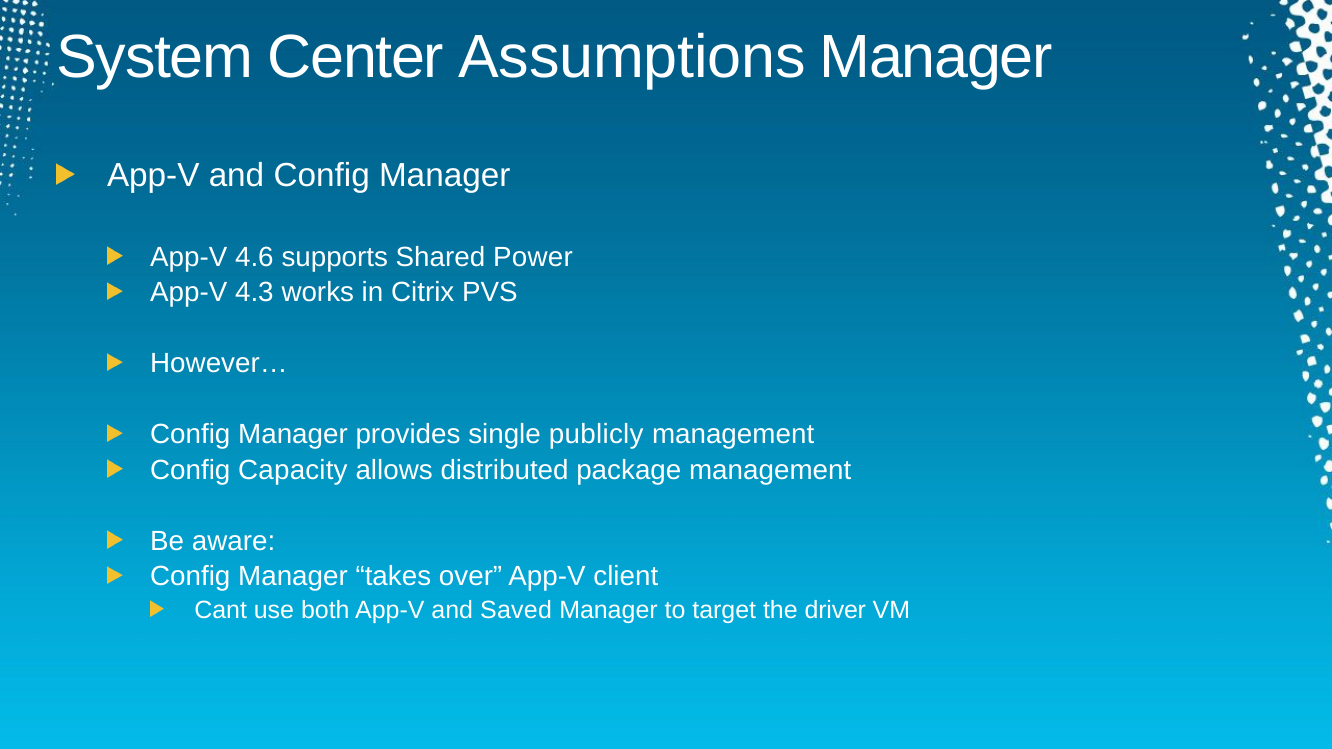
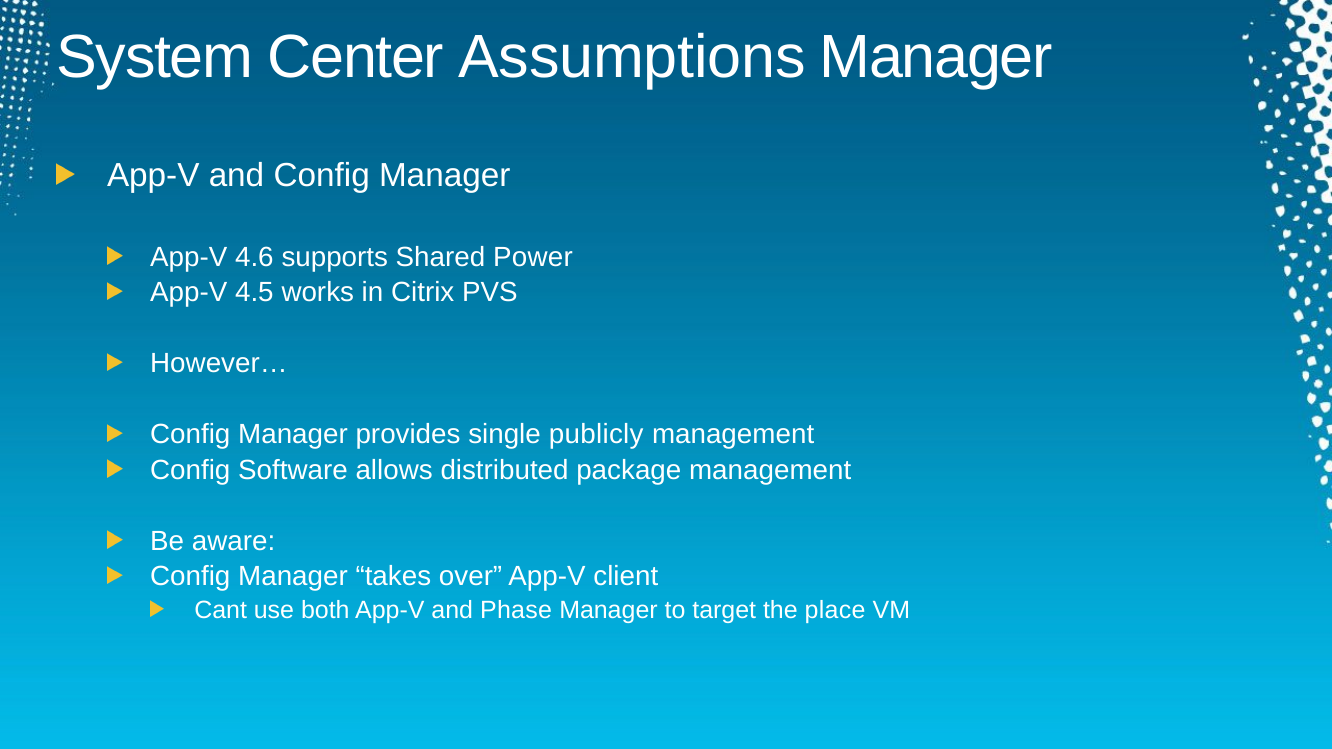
4.3: 4.3 -> 4.5 (254, 293)
Capacity: Capacity -> Software (293, 470)
Saved: Saved -> Phase (516, 610)
driver: driver -> place (835, 610)
